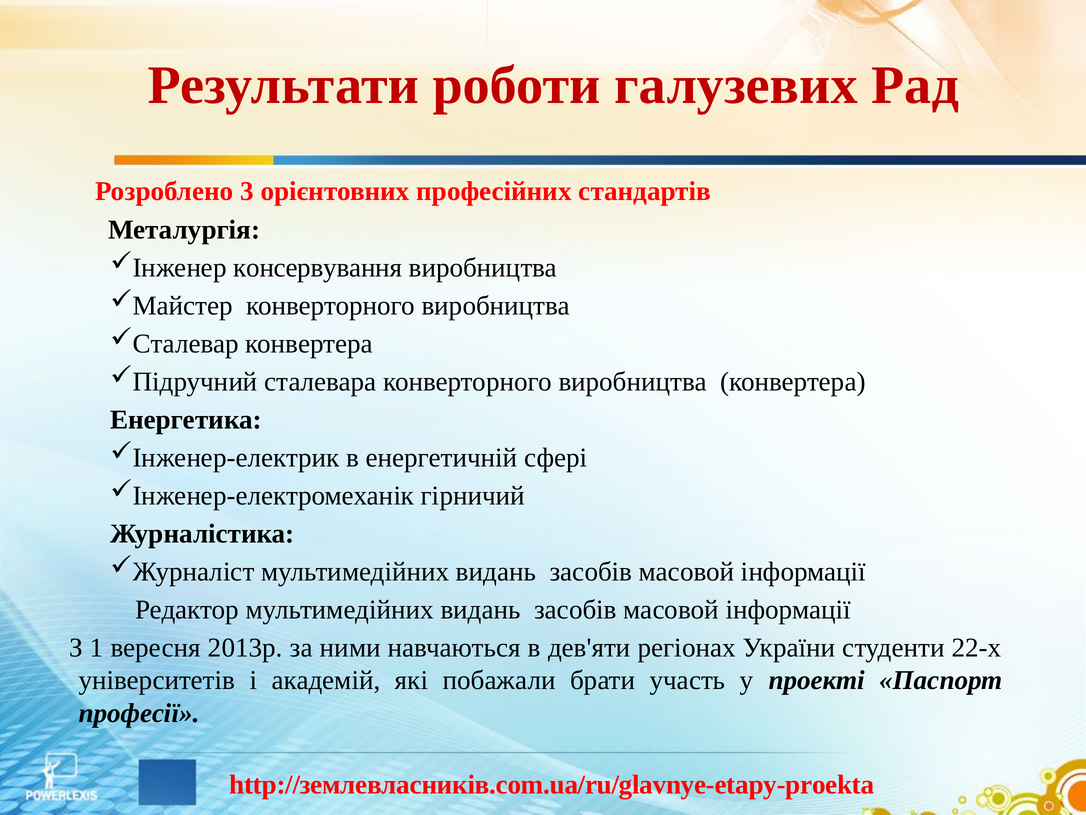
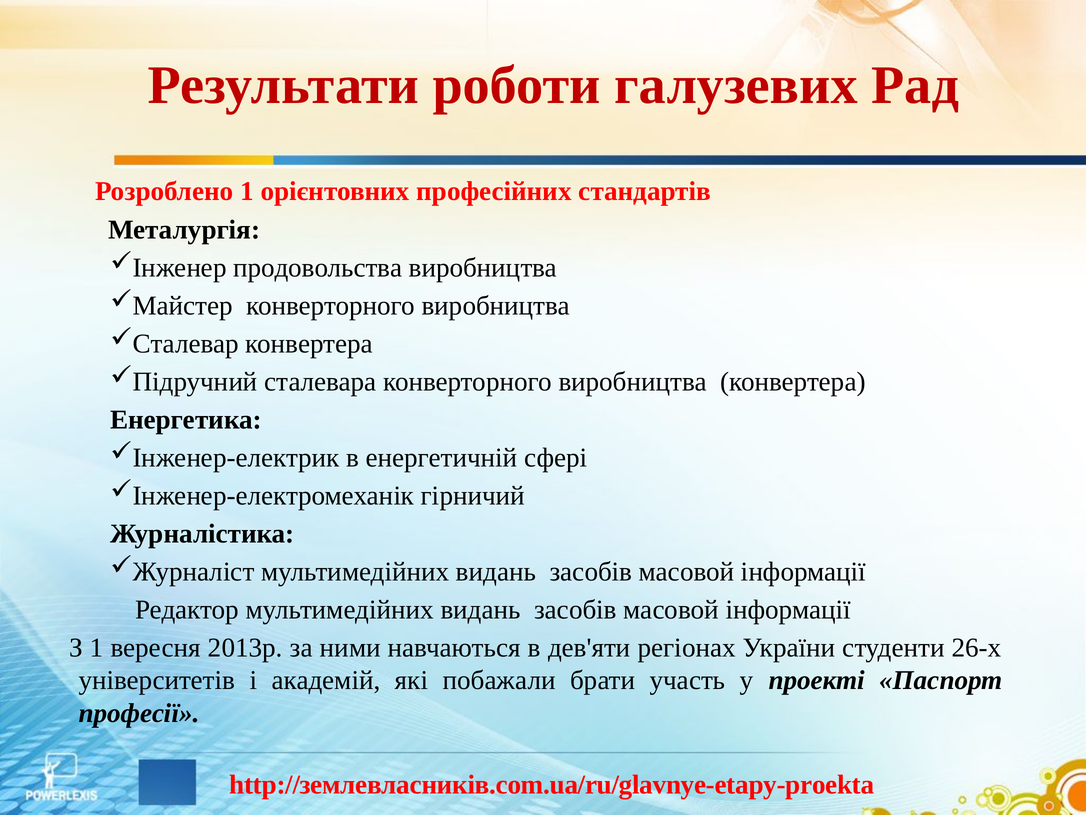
Розроблено 3: 3 -> 1 (247, 191)
консервування: консервування -> продовольства (318, 267)
22-х: 22-х -> 26-х (977, 648)
